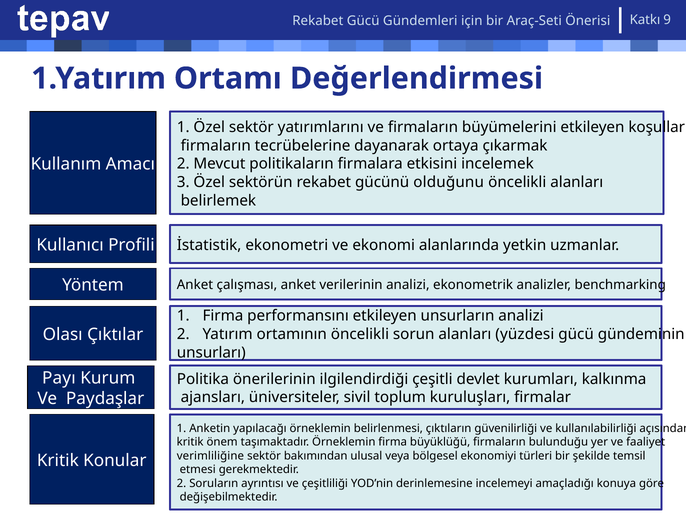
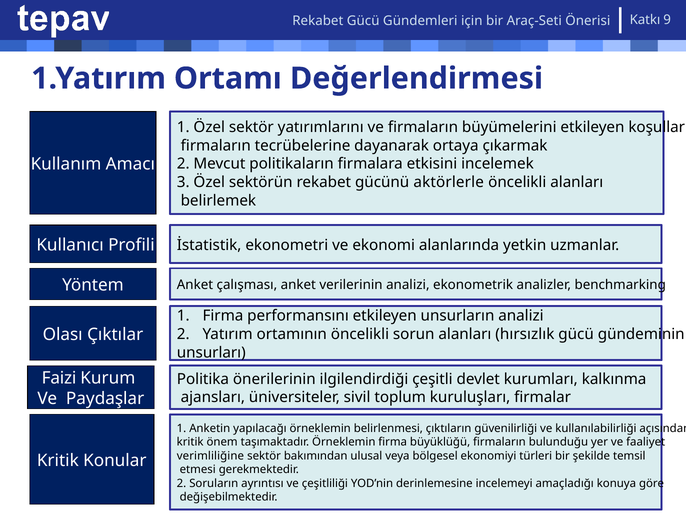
olduğunu: olduğunu -> aktörlerle (449, 182)
yüzdesi: yüzdesi -> hırsızlık (525, 334)
Payı: Payı -> Faizi (59, 378)
